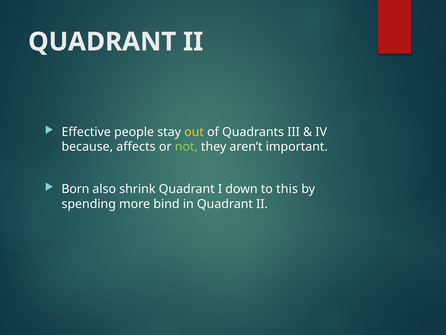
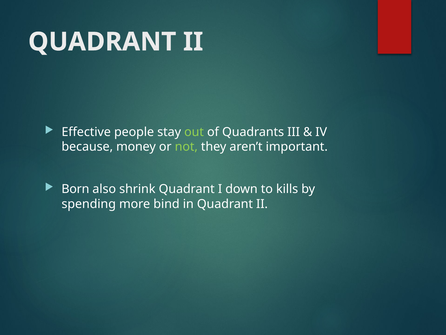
out colour: yellow -> light green (194, 132)
affects: affects -> money (136, 147)
this: this -> kills (287, 189)
